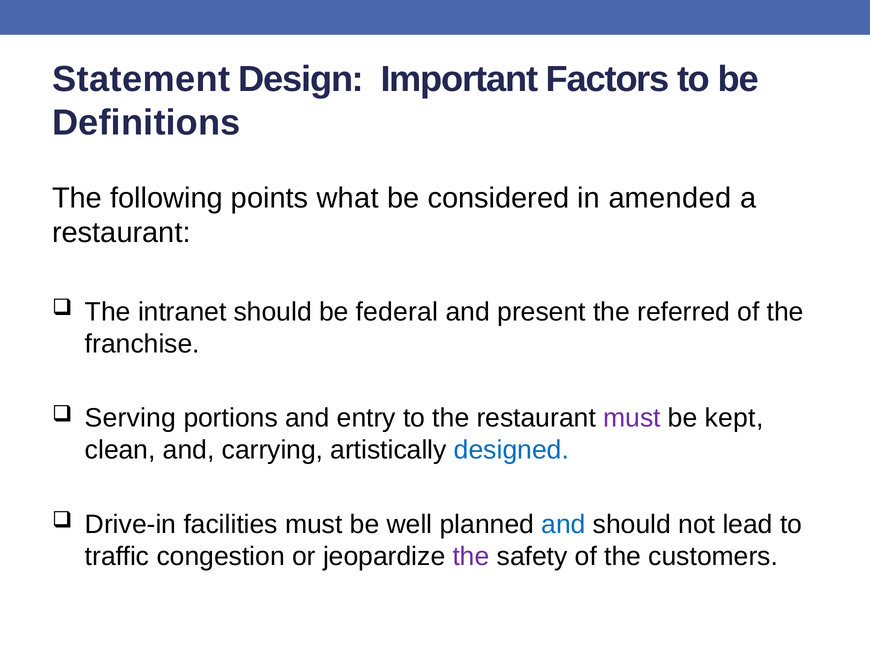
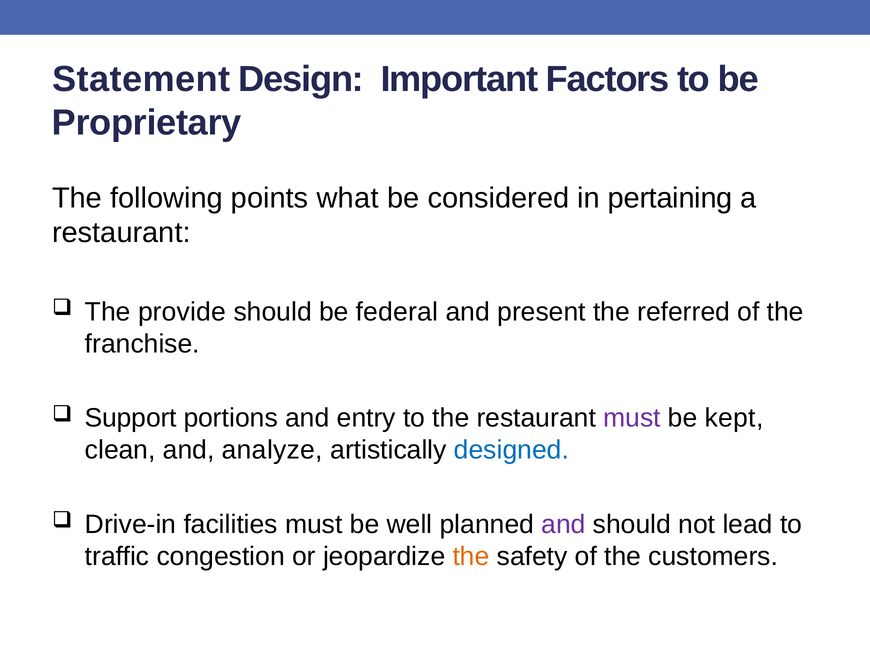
Definitions: Definitions -> Proprietary (147, 123)
amended: amended -> pertaining (670, 198)
intranet: intranet -> provide (182, 312)
Serving: Serving -> Support (131, 418)
carrying: carrying -> analyze (272, 450)
and colour: blue -> purple (563, 524)
the colour: purple -> orange (471, 556)
